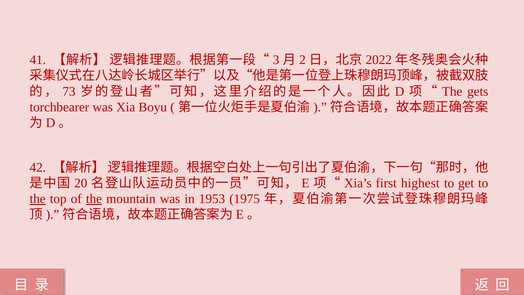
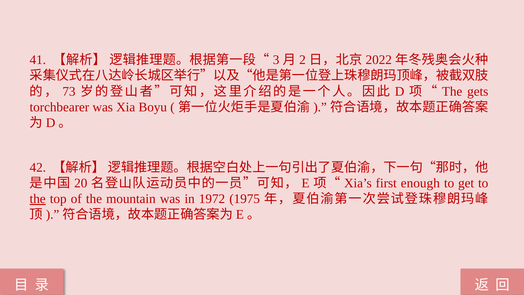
highest: highest -> enough (420, 183)
the underline: present -> none (94, 199)
1953: 1953 -> 1972 (212, 199)
